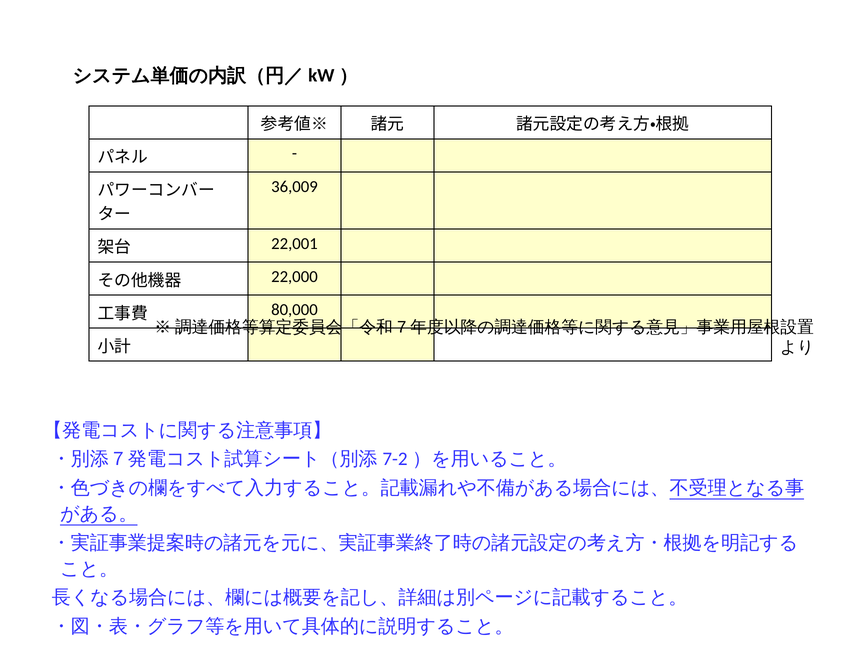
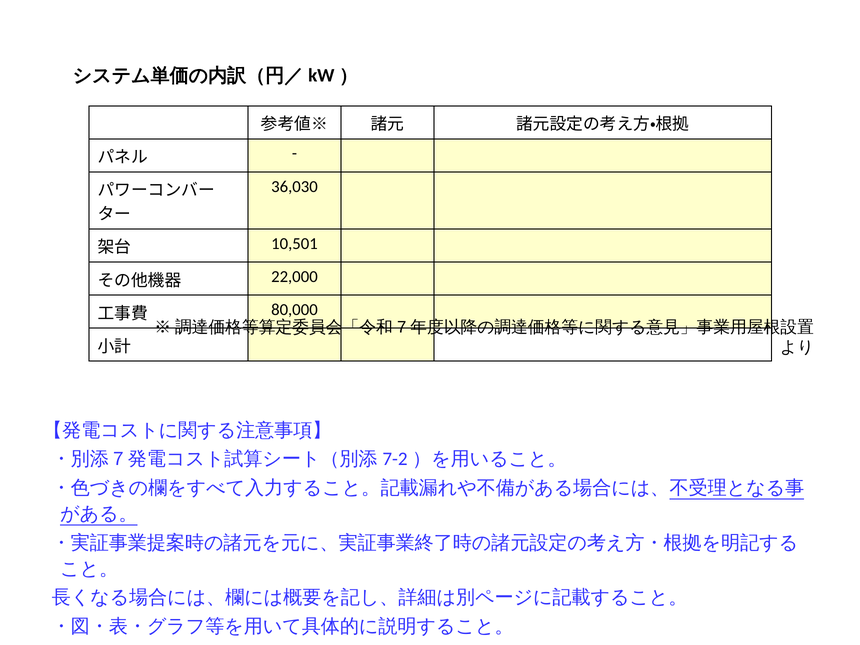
36,009: 36,009 -> 36,030 (294, 186)
22,001: 22,001 -> 10,501 (294, 244)
